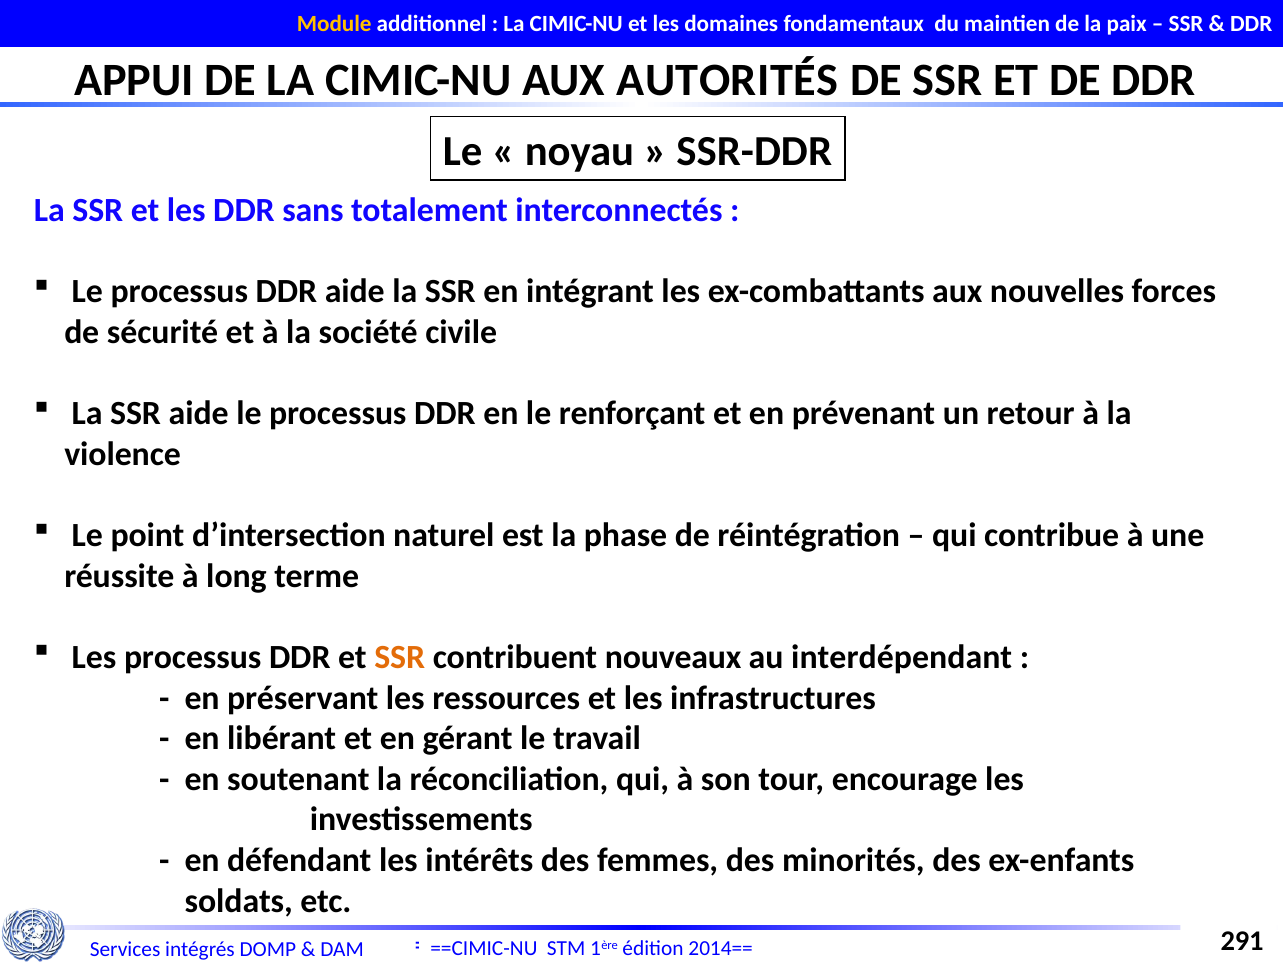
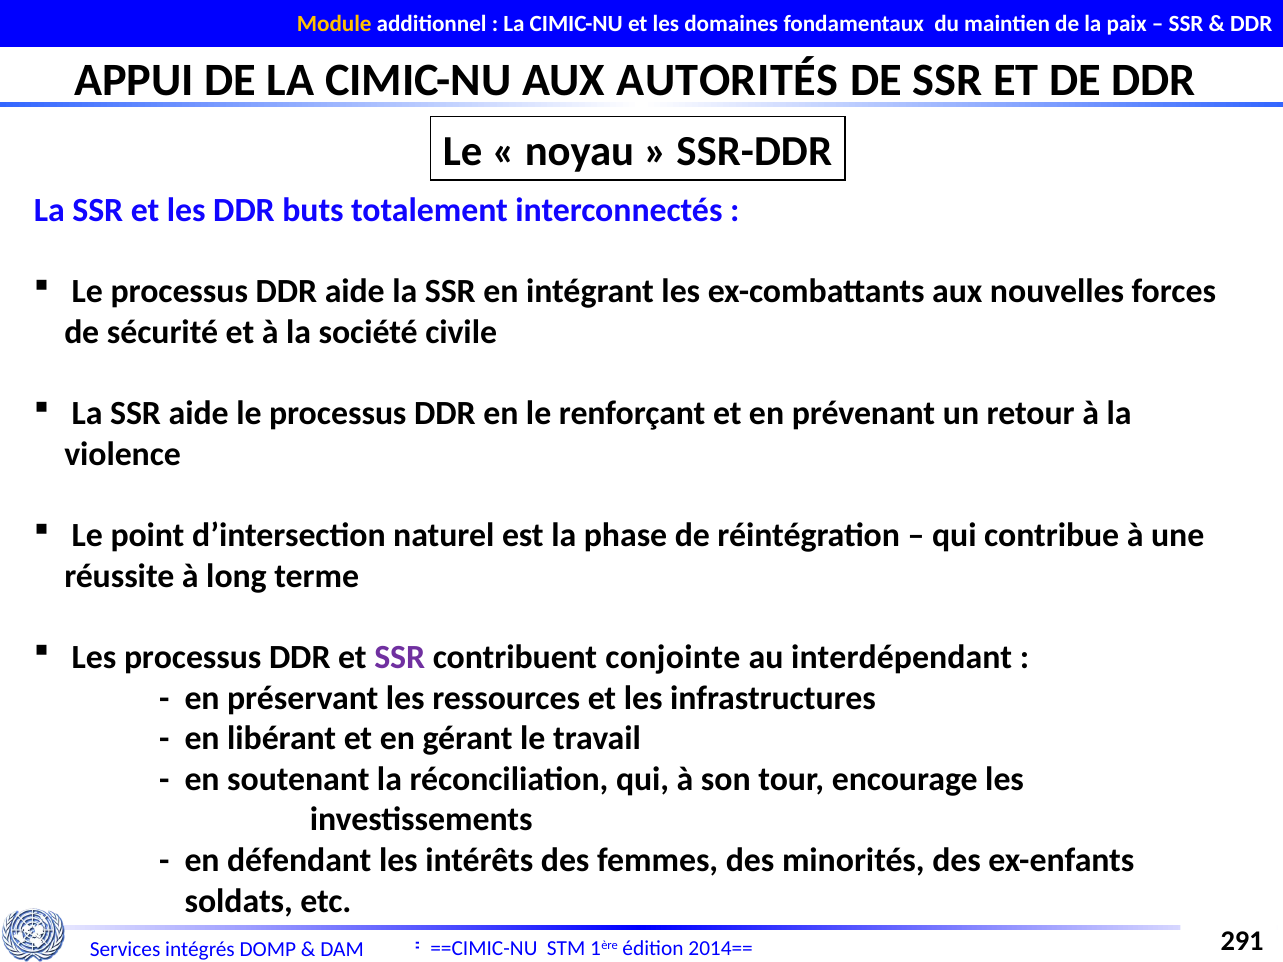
sans: sans -> buts (313, 211)
SSR colour: orange -> purple (400, 657)
nouveaux: nouveaux -> conjointe (673, 657)
